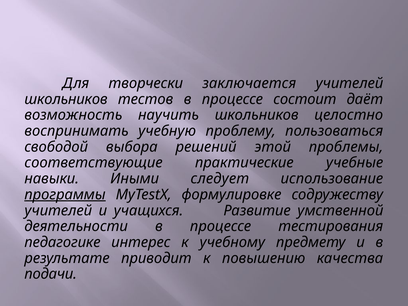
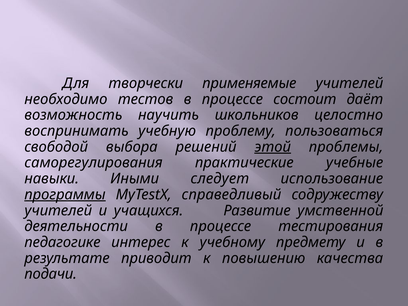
заключается: заключается -> применяемые (249, 83)
школьников: школьников -> необходимо (66, 99)
этой underline: none -> present (273, 147)
соответствующие: соответствующие -> саморегулирования (93, 163)
формулировке: формулировке -> справедливый (231, 195)
